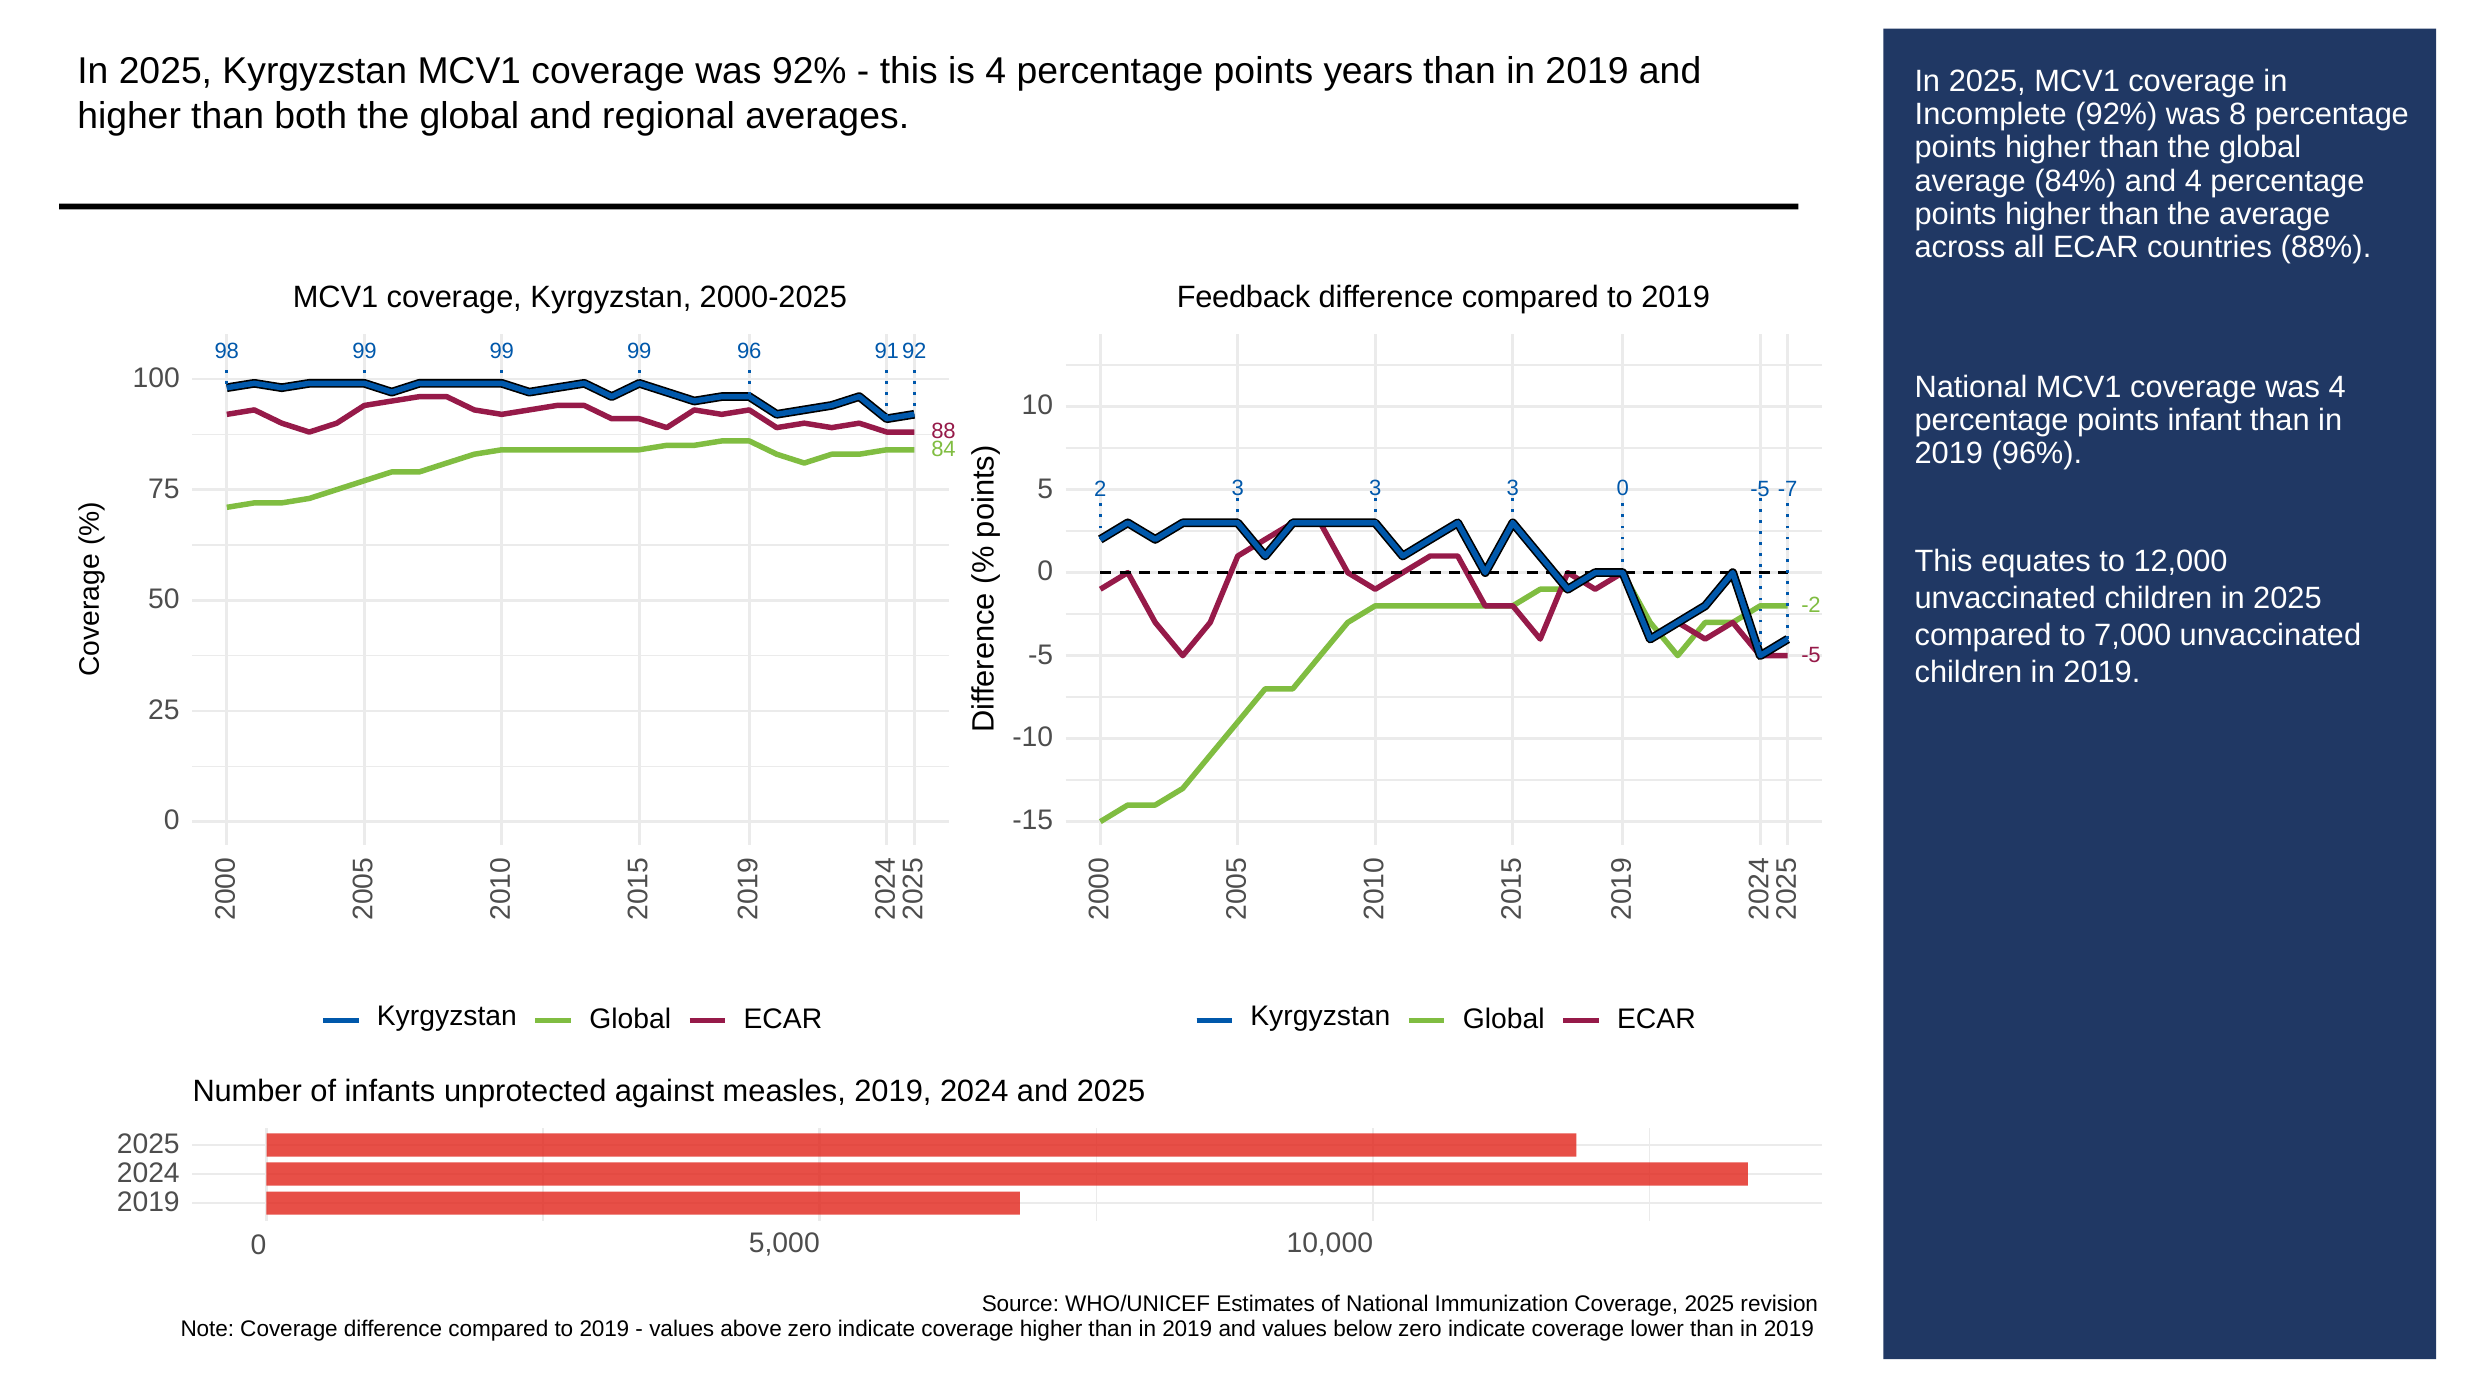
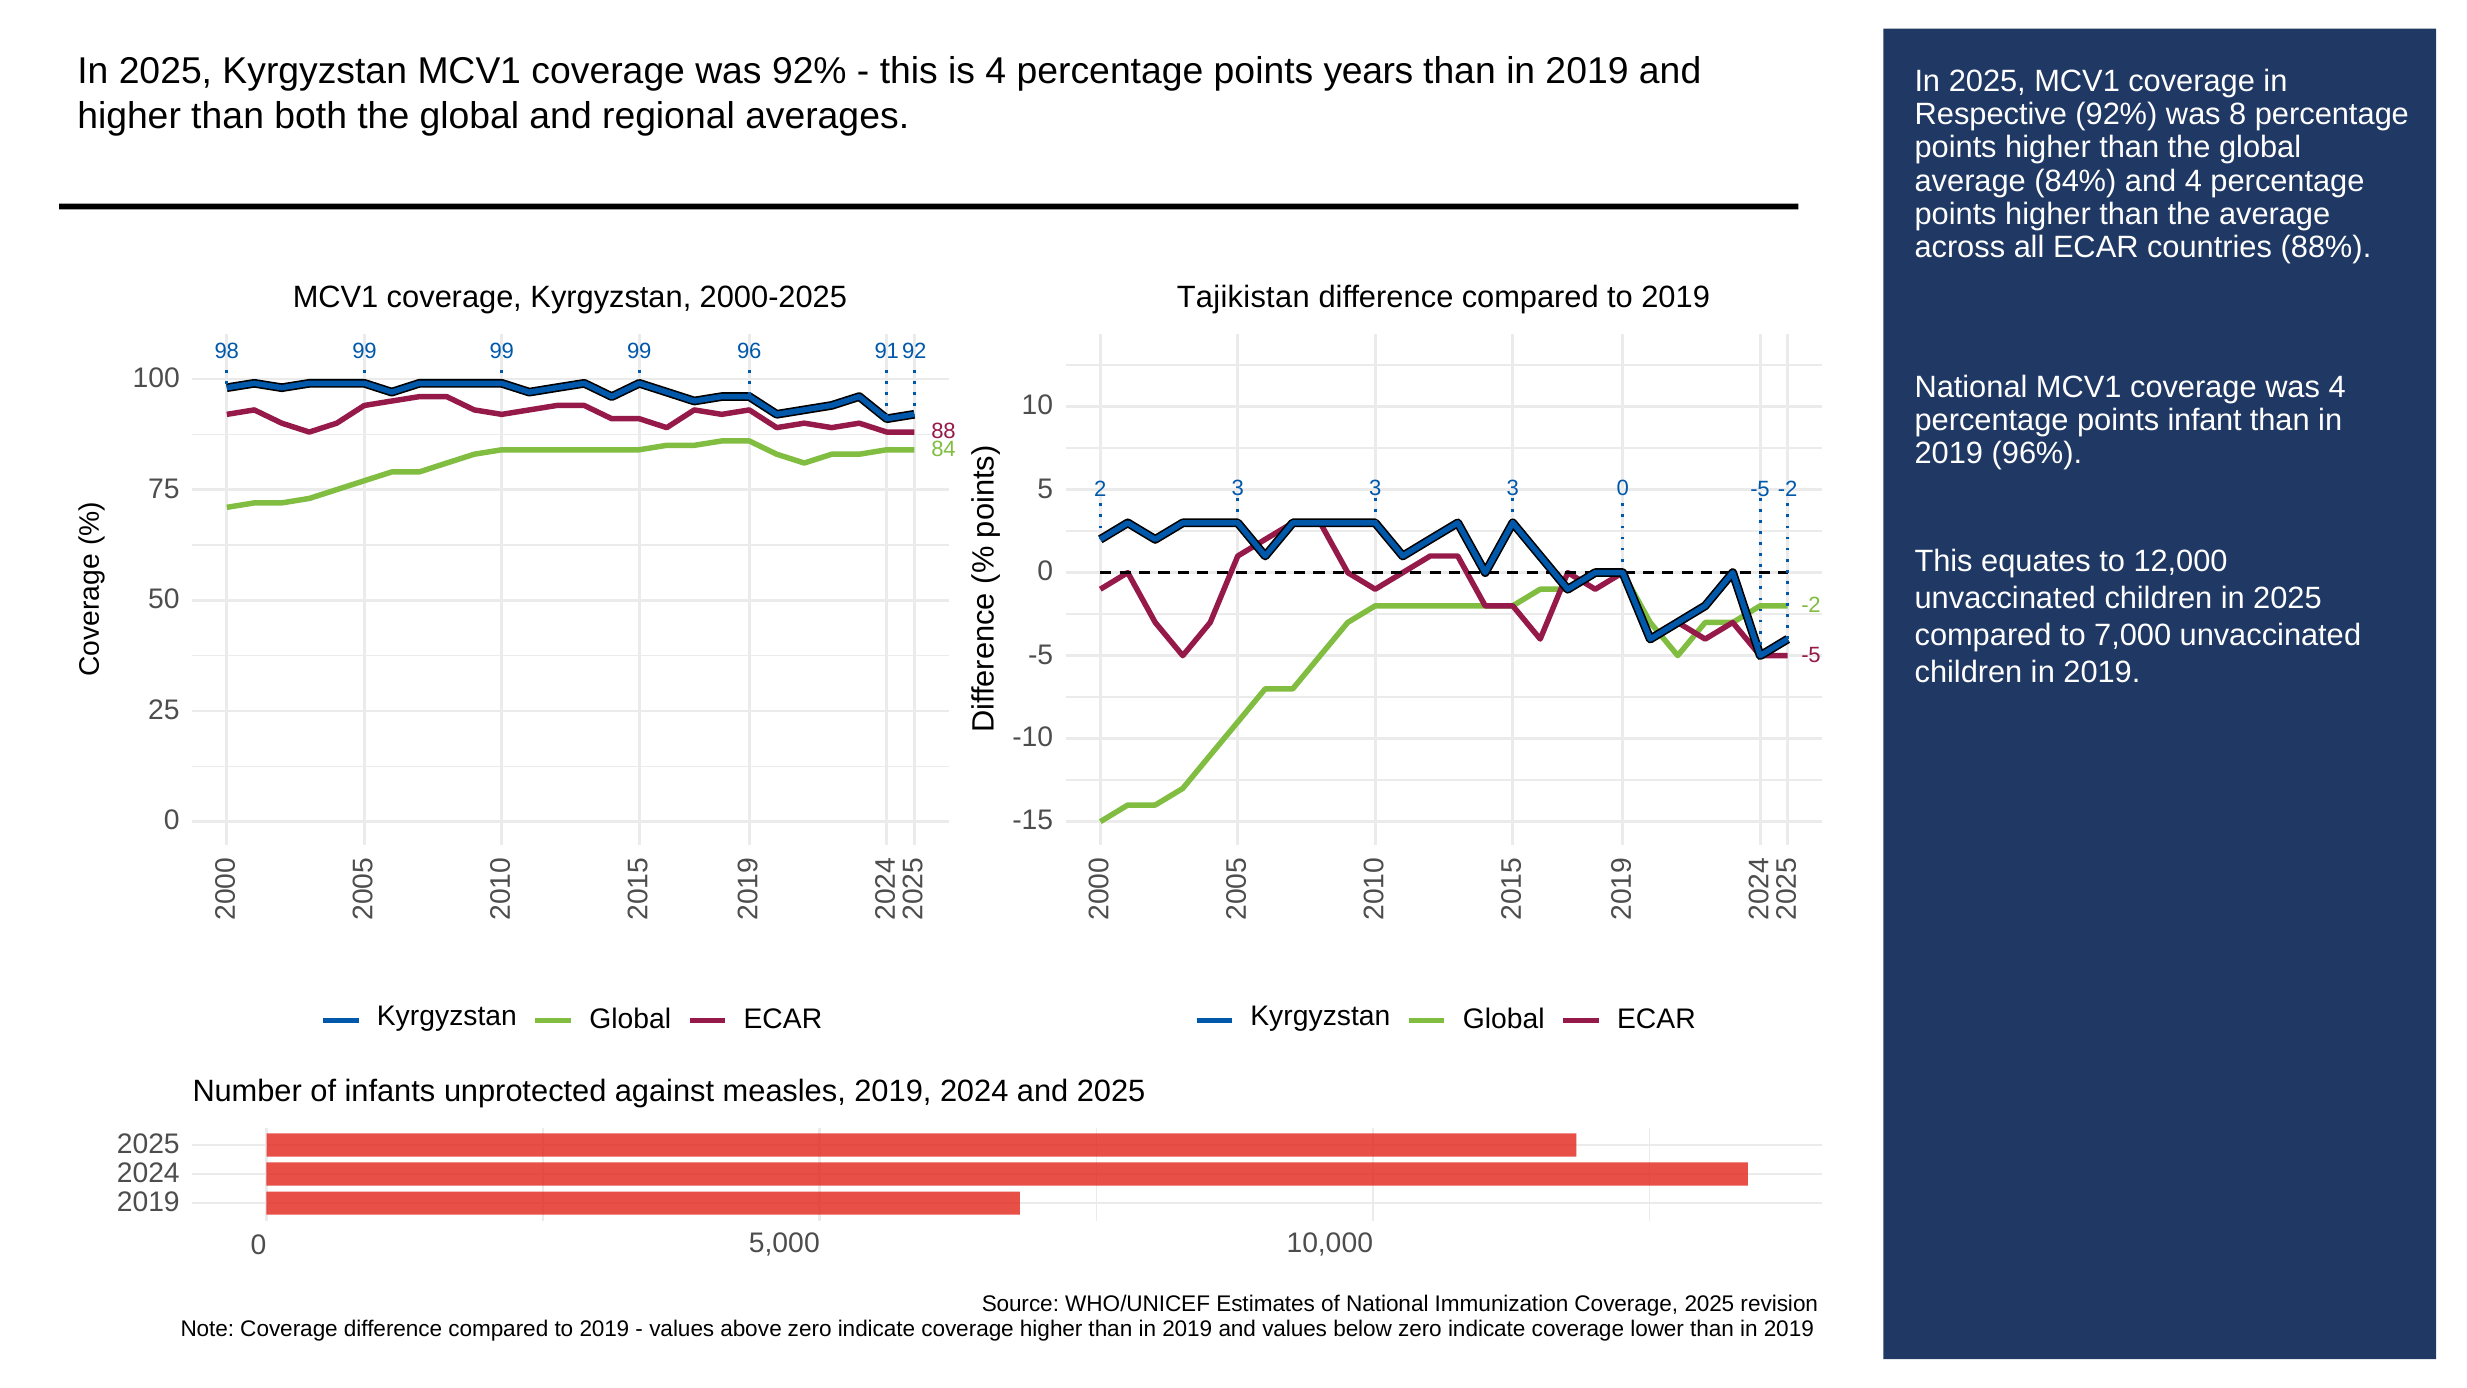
Incomplete: Incomplete -> Respective (1991, 114)
Feedback: Feedback -> Tajikistan (1243, 298)
-5 -7: -7 -> -2 (1788, 489)
